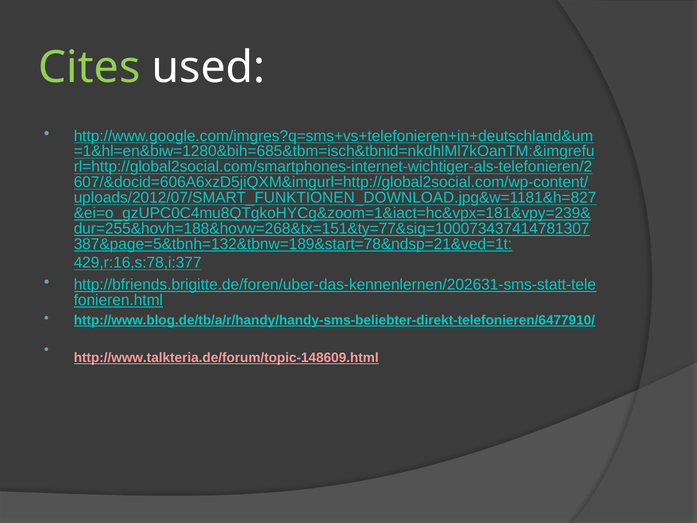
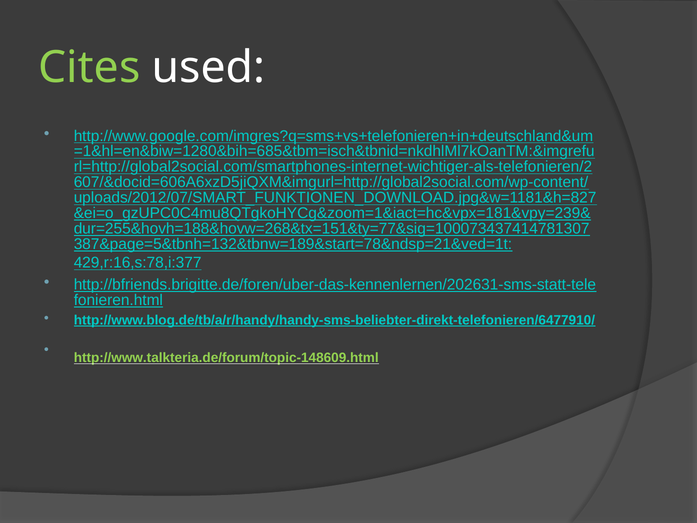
http://www.talkteria.de/forum/topic-148609.html colour: pink -> light green (226, 357)
